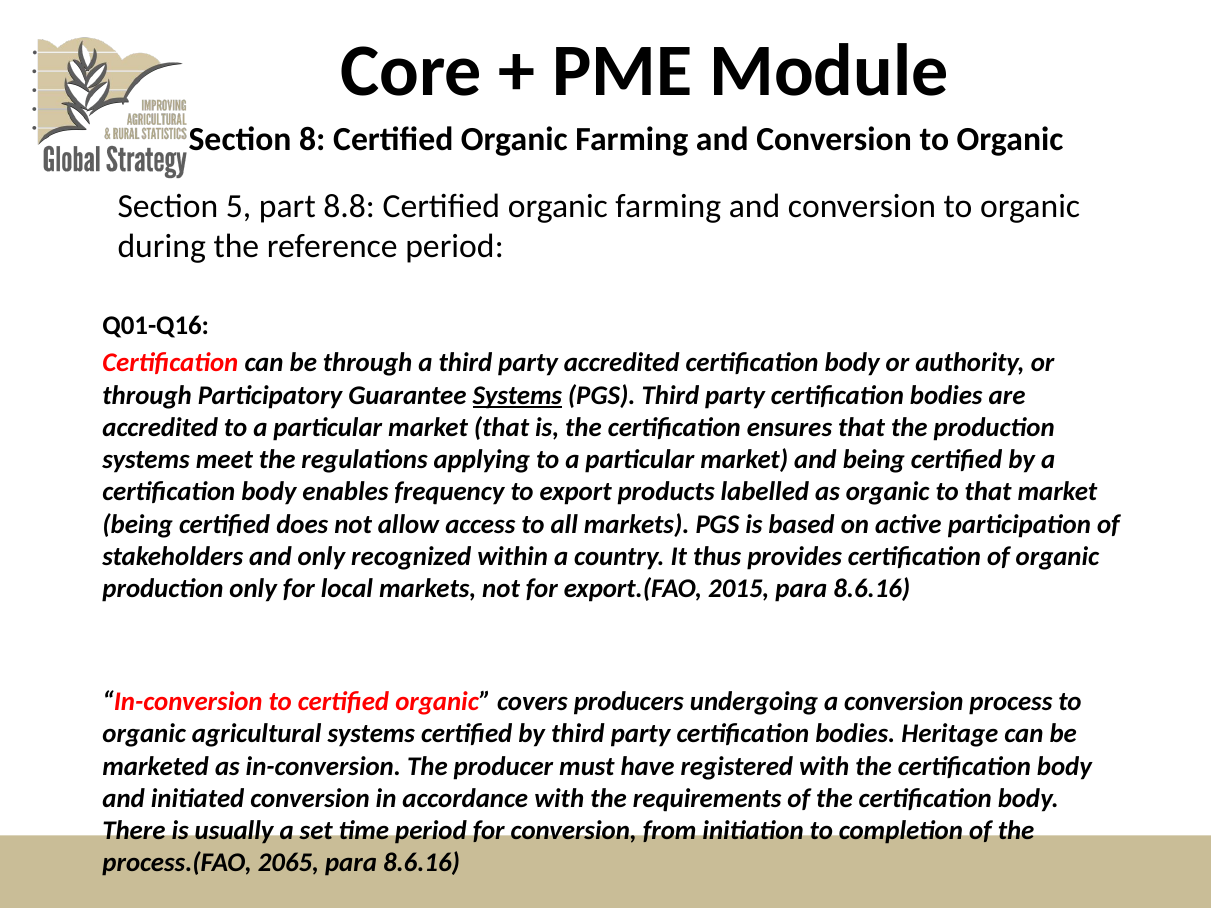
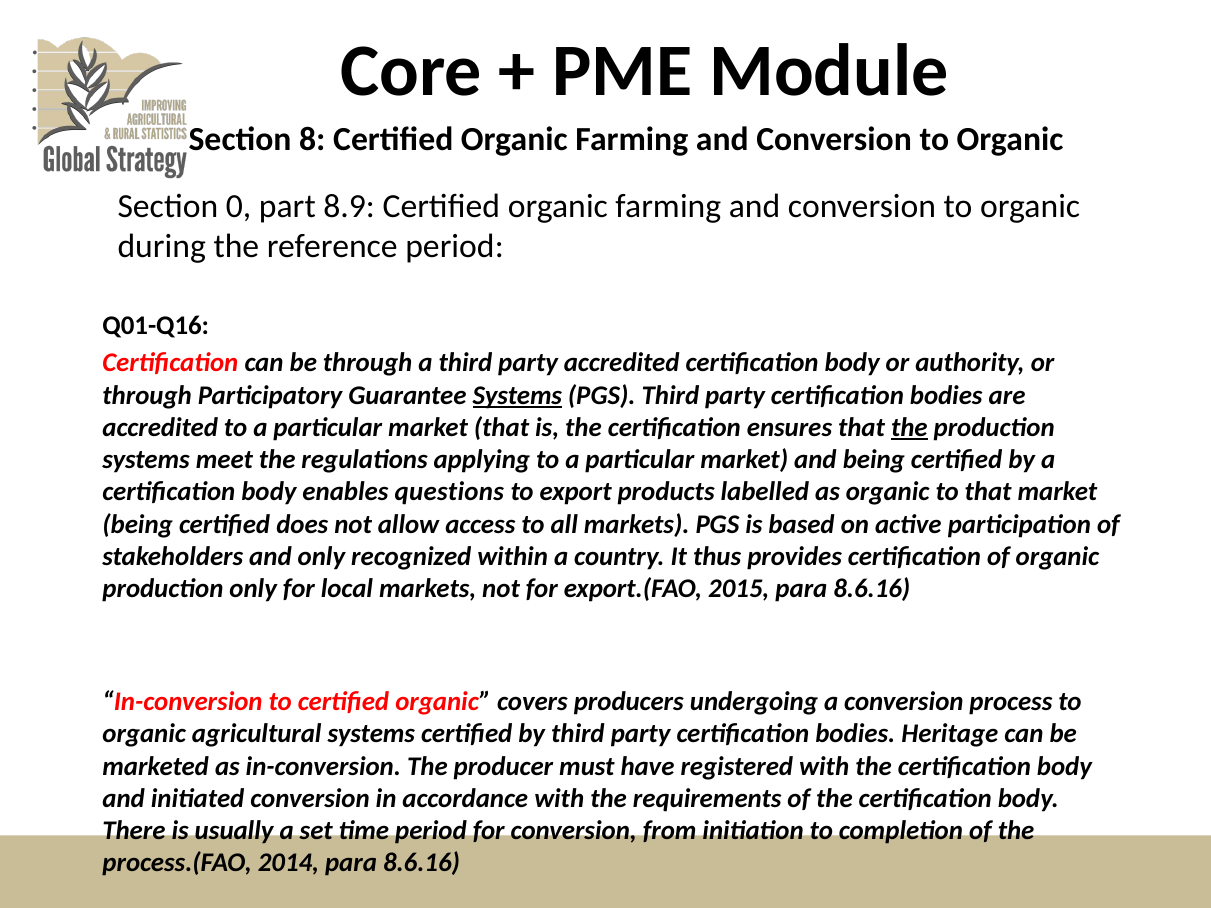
5: 5 -> 0 (239, 206)
8.8: 8.8 -> 8.9 (349, 206)
the underline: none -> present (909, 428)
frequency: frequency -> questions (449, 492)
2065: 2065 -> 2014 (288, 863)
